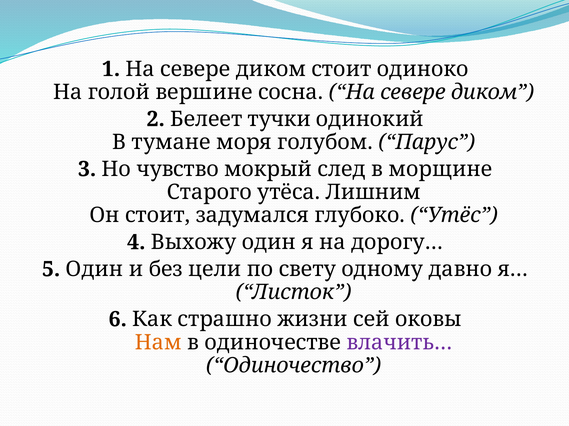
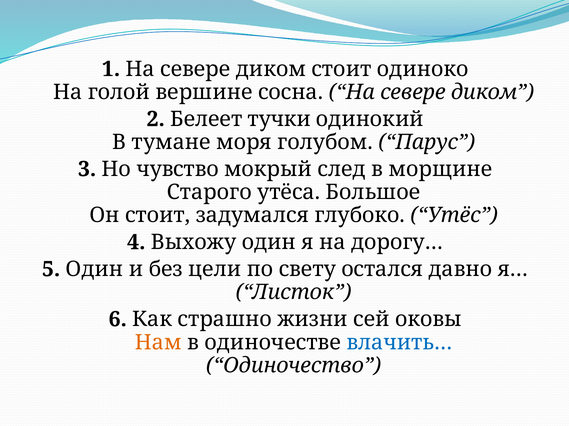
Лишним: Лишним -> Большое (373, 193)
одному: одному -> остался (382, 270)
влачить… colour: purple -> blue (399, 343)
